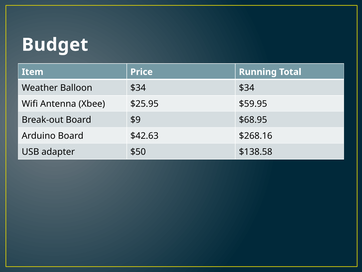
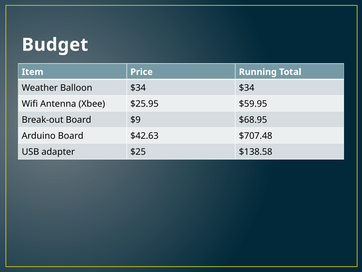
$268.16: $268.16 -> $707.48 (256, 136)
$50: $50 -> $25 (138, 152)
